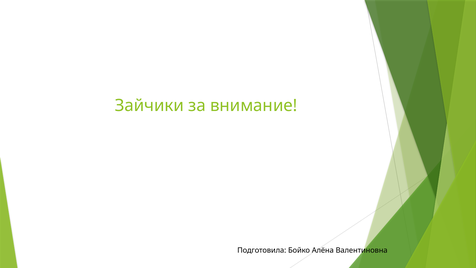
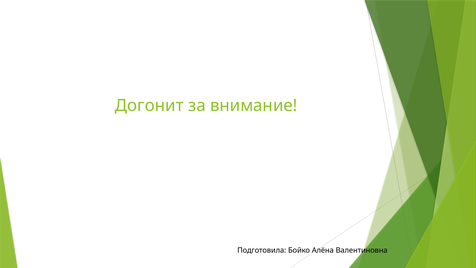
Зайчики: Зайчики -> Догонит (149, 105)
